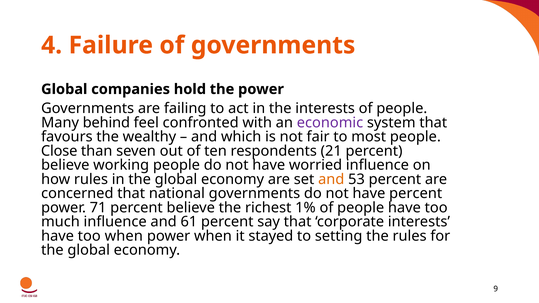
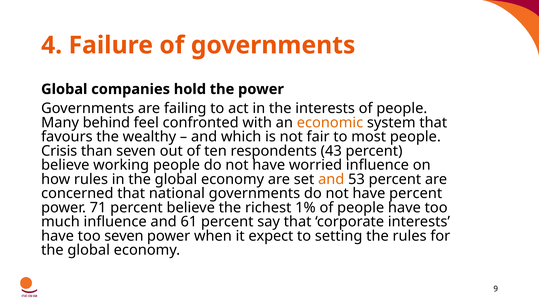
economic colour: purple -> orange (330, 123)
Close: Close -> Crisis (59, 151)
21: 21 -> 43 (331, 151)
too when: when -> seven (124, 236)
stayed: stayed -> expect (271, 236)
